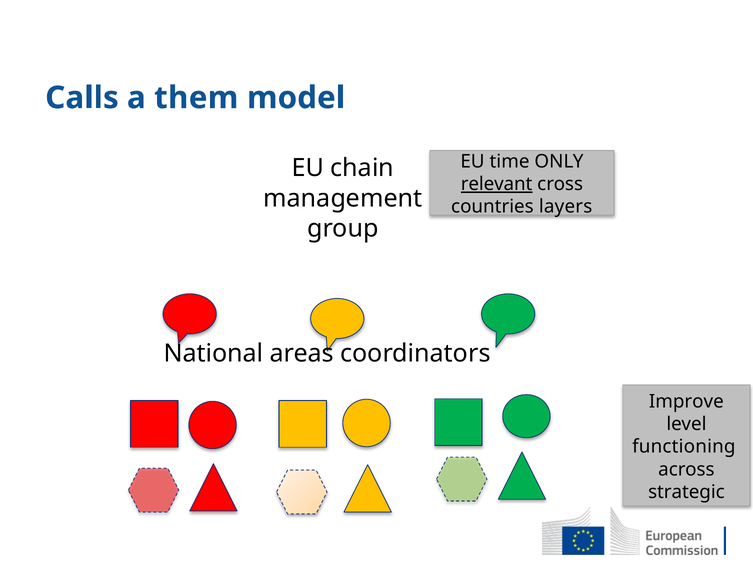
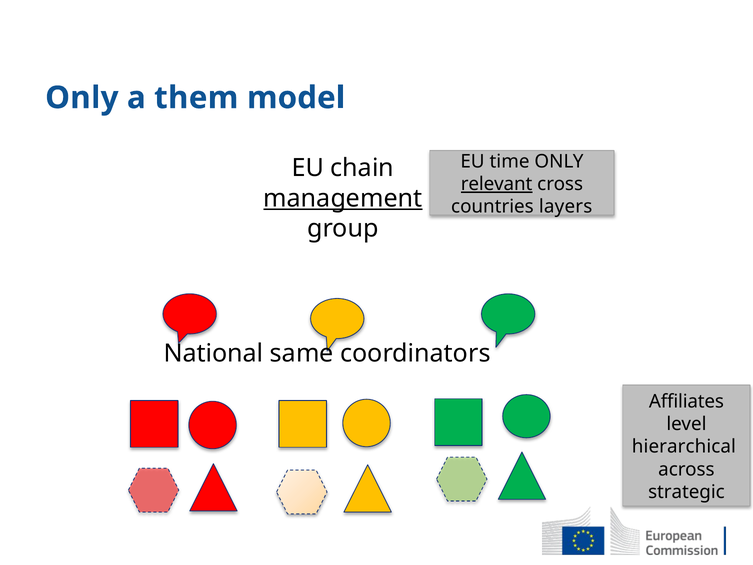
Calls: Calls -> Only (82, 98)
management underline: none -> present (343, 198)
areas: areas -> same (302, 353)
Improve: Improve -> Affiliates (686, 401)
functioning: functioning -> hierarchical (684, 447)
